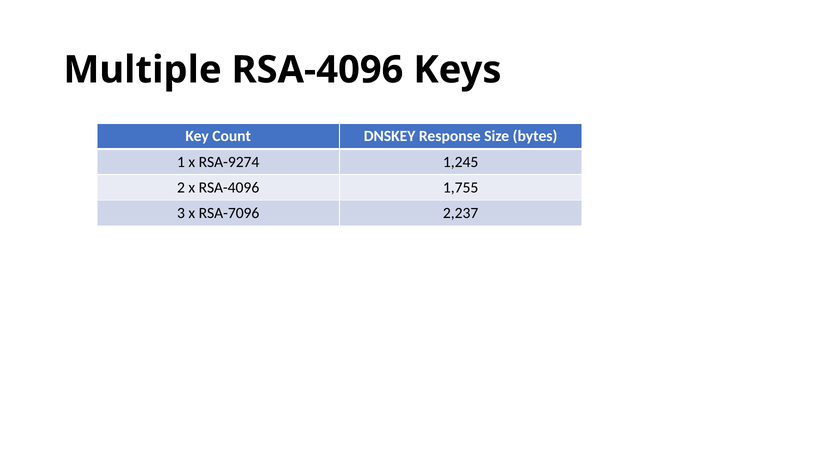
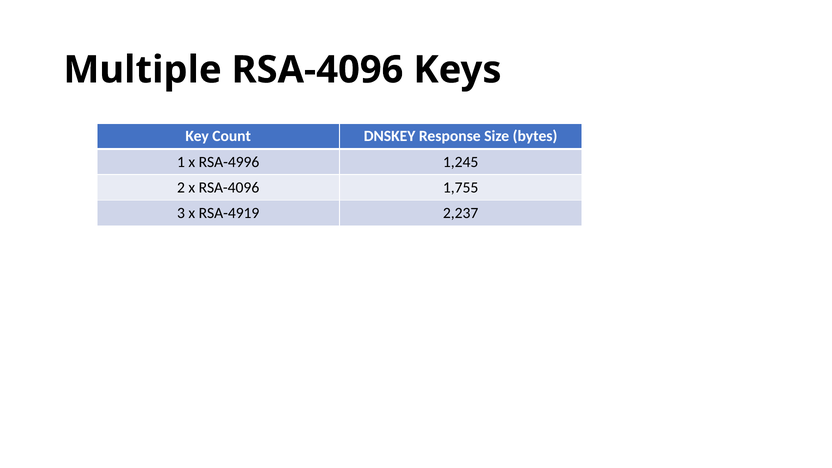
RSA-9274: RSA-9274 -> RSA-4996 (229, 162)
RSA-7096: RSA-7096 -> RSA-4919 (229, 213)
